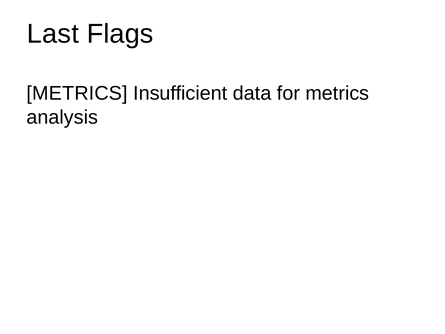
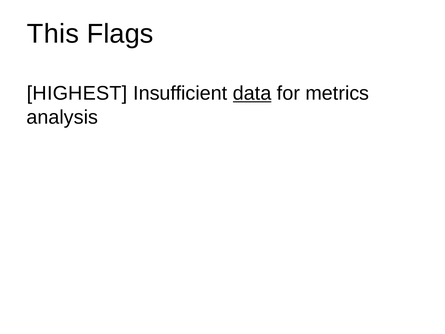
Last: Last -> This (53, 34)
METRICS: METRICS -> HIGHEST (77, 93)
data underline: none -> present (252, 93)
